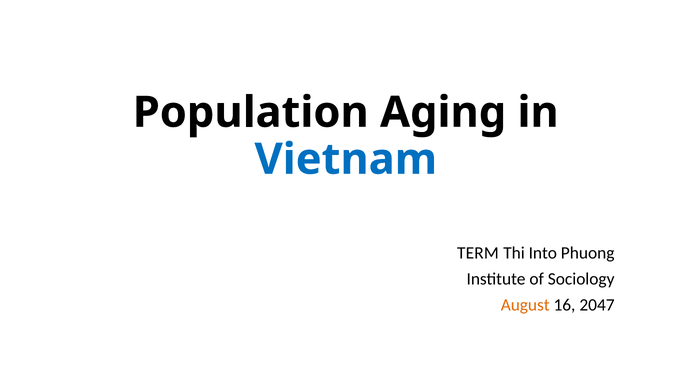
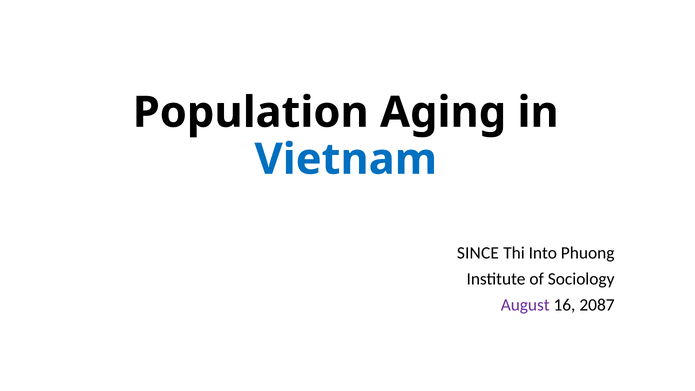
TERM: TERM -> SINCE (478, 253)
August colour: orange -> purple (525, 305)
2047: 2047 -> 2087 (597, 305)
